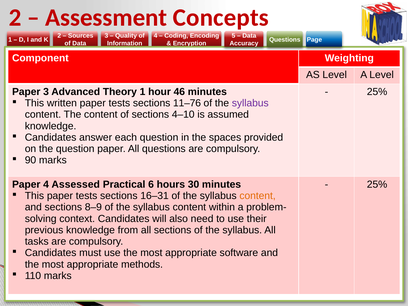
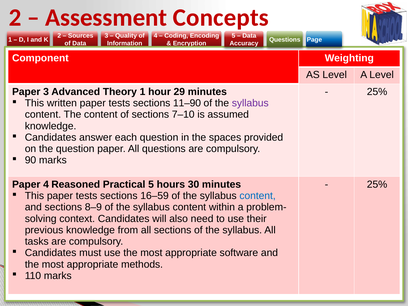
46: 46 -> 29 (179, 92)
11–76: 11–76 -> 11–90 (187, 103)
4–10: 4–10 -> 7–10 (183, 115)
Assessed: Assessed -> Reasoned (76, 184)
Practical 6: 6 -> 5 (151, 184)
16–31: 16–31 -> 16–59 (155, 196)
content colour: orange -> blue (258, 196)
